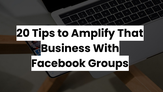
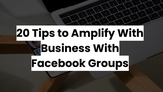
That: That -> With (130, 33)
